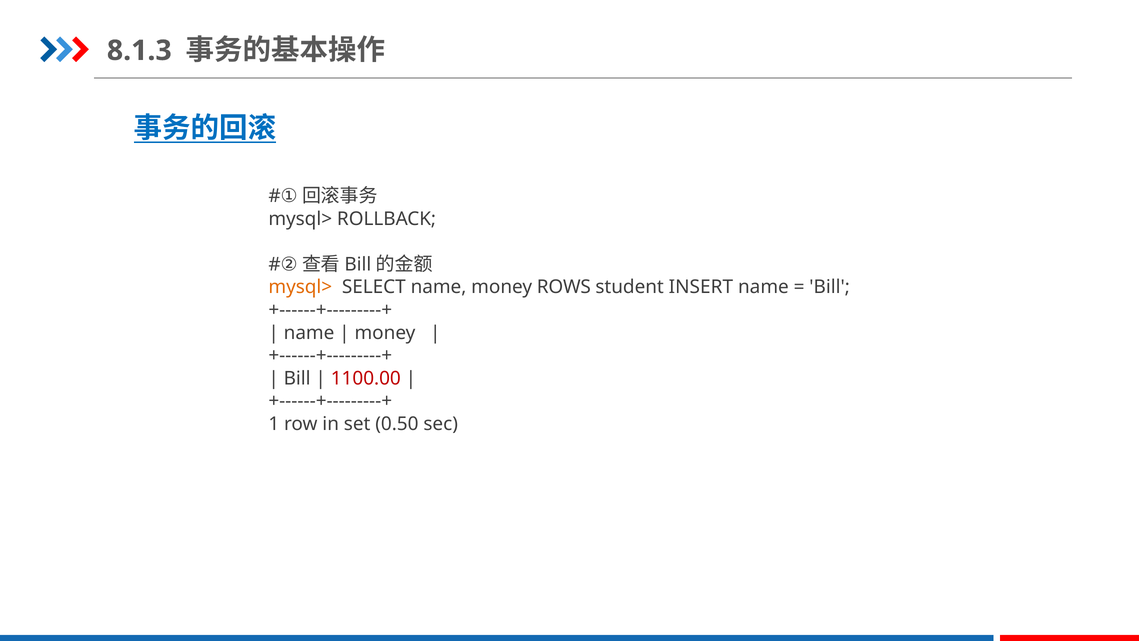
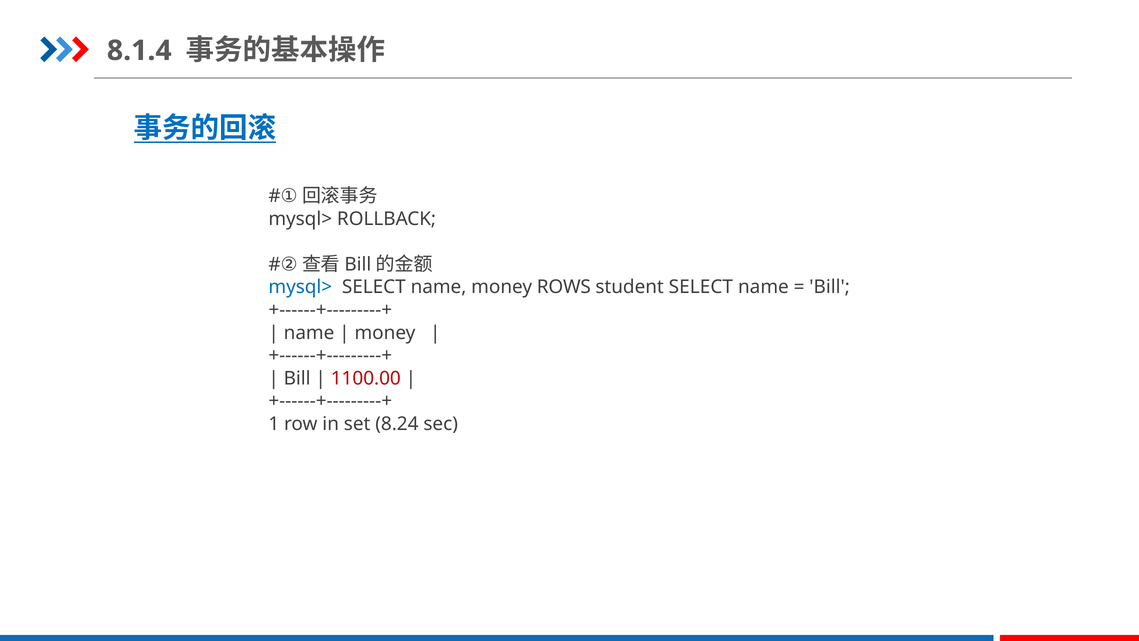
8.1.3: 8.1.3 -> 8.1.4 (139, 51)
mysql> colour: orange -> blue (300, 287)
student INSERT: INSERT -> SELECT (701, 287)
0.50: 0.50 -> 8.24 (397, 424)
